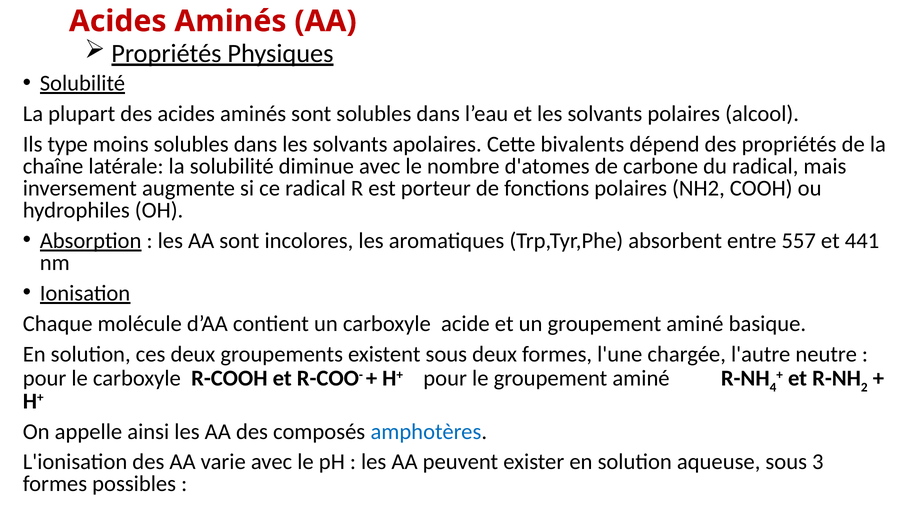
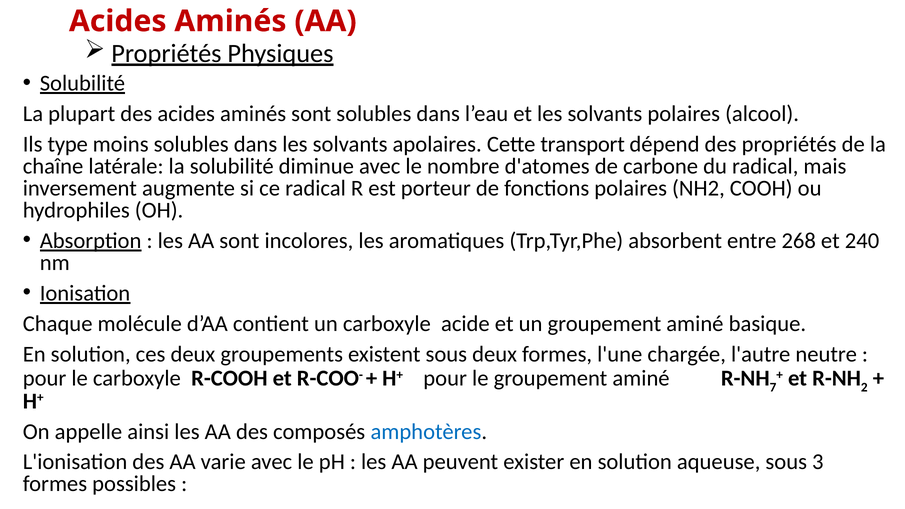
bivalents: bivalents -> transport (583, 144)
557: 557 -> 268 (799, 241)
441: 441 -> 240 (862, 241)
4: 4 -> 7 (773, 387)
